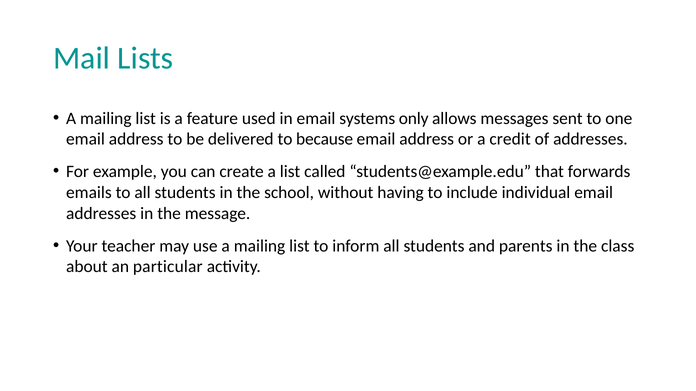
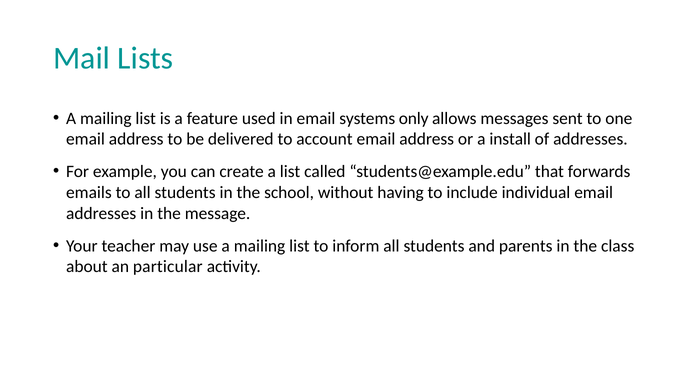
because: because -> account (324, 139)
credit: credit -> install (510, 139)
